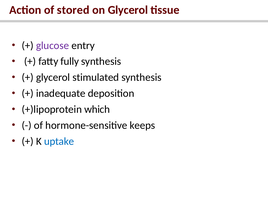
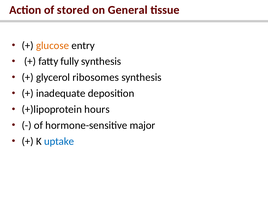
on Glycerol: Glycerol -> General (128, 10)
glucose colour: purple -> orange (53, 45)
stimulated: stimulated -> ribosomes (96, 77)
which: which -> hours (97, 109)
keeps: keeps -> major (142, 125)
